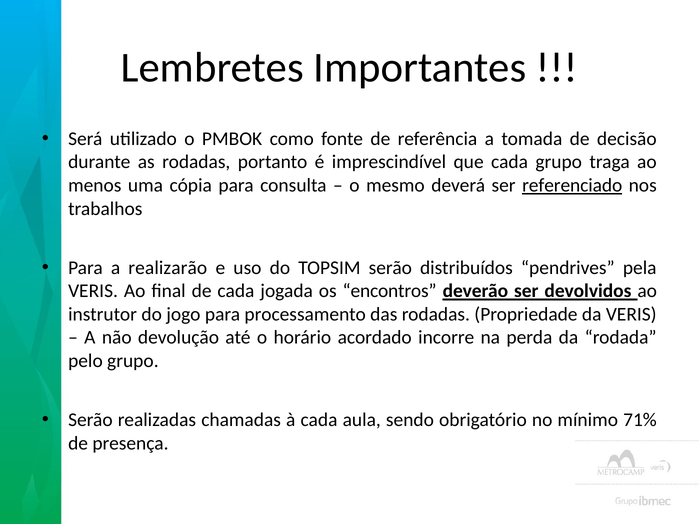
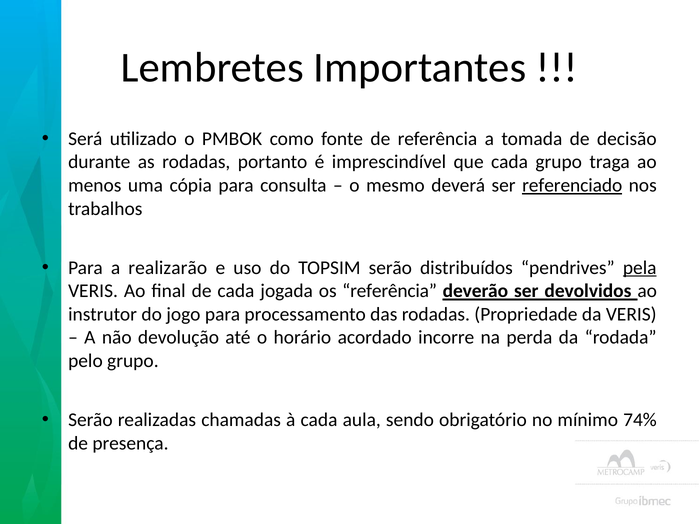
pela underline: none -> present (640, 268)
os encontros: encontros -> referência (390, 291)
71%: 71% -> 74% (640, 420)
